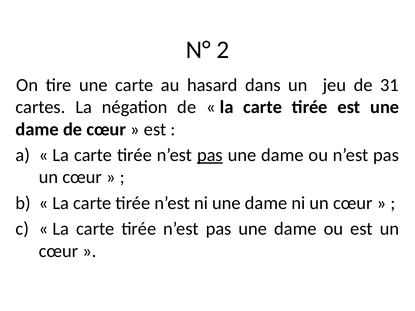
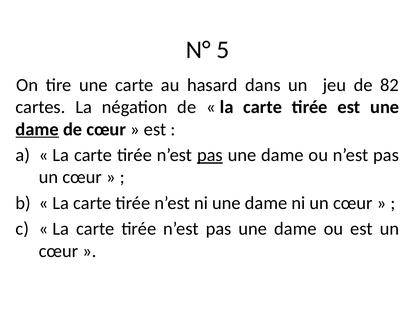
2: 2 -> 5 (223, 50)
31: 31 -> 82 (390, 85)
dame underline: none -> present (37, 129)
